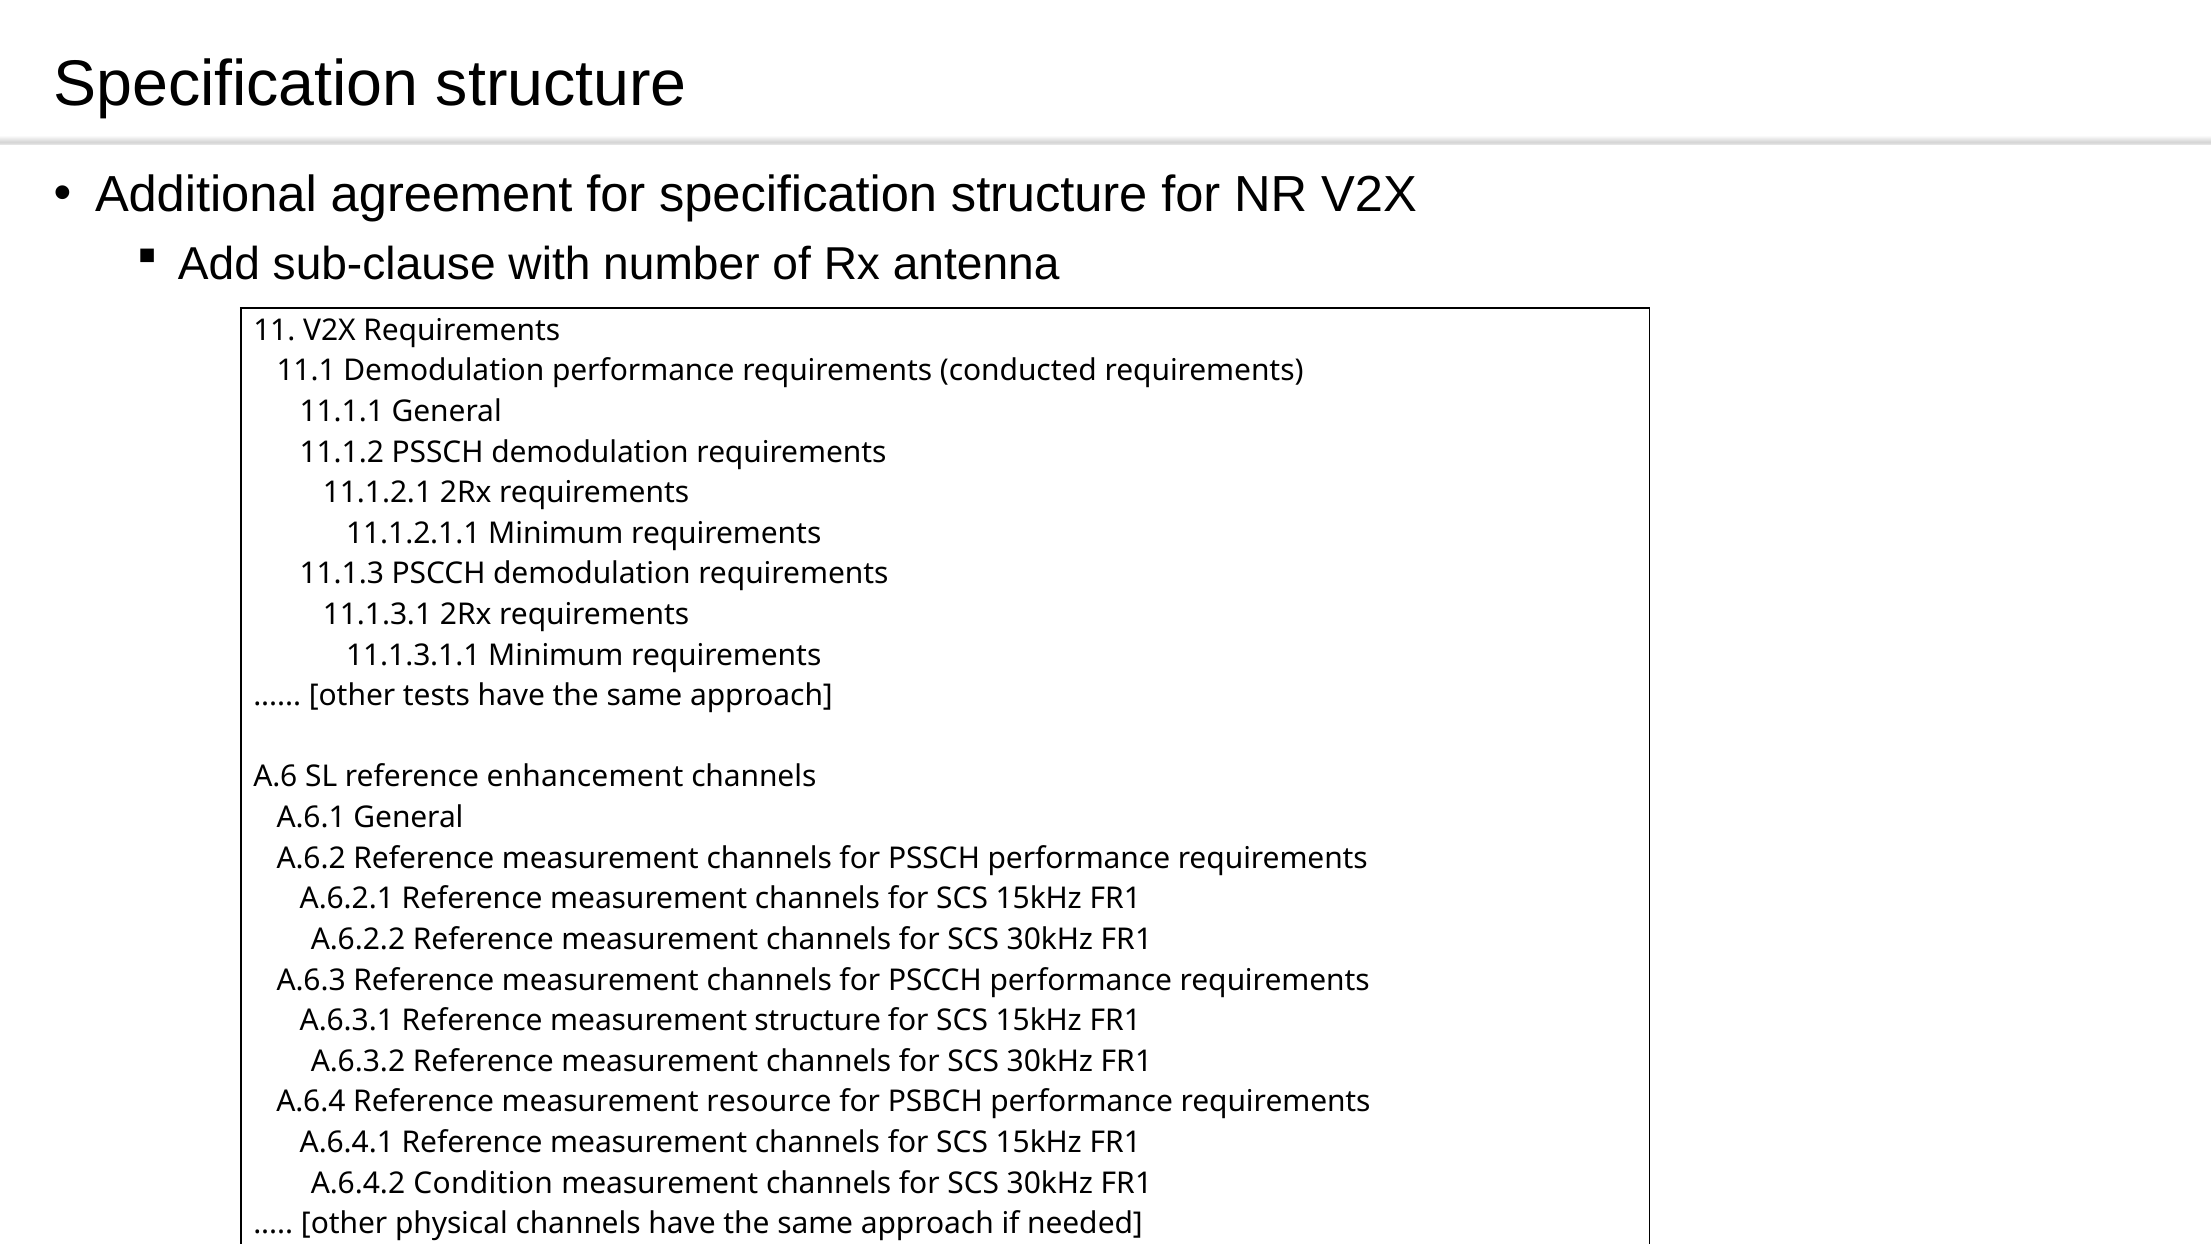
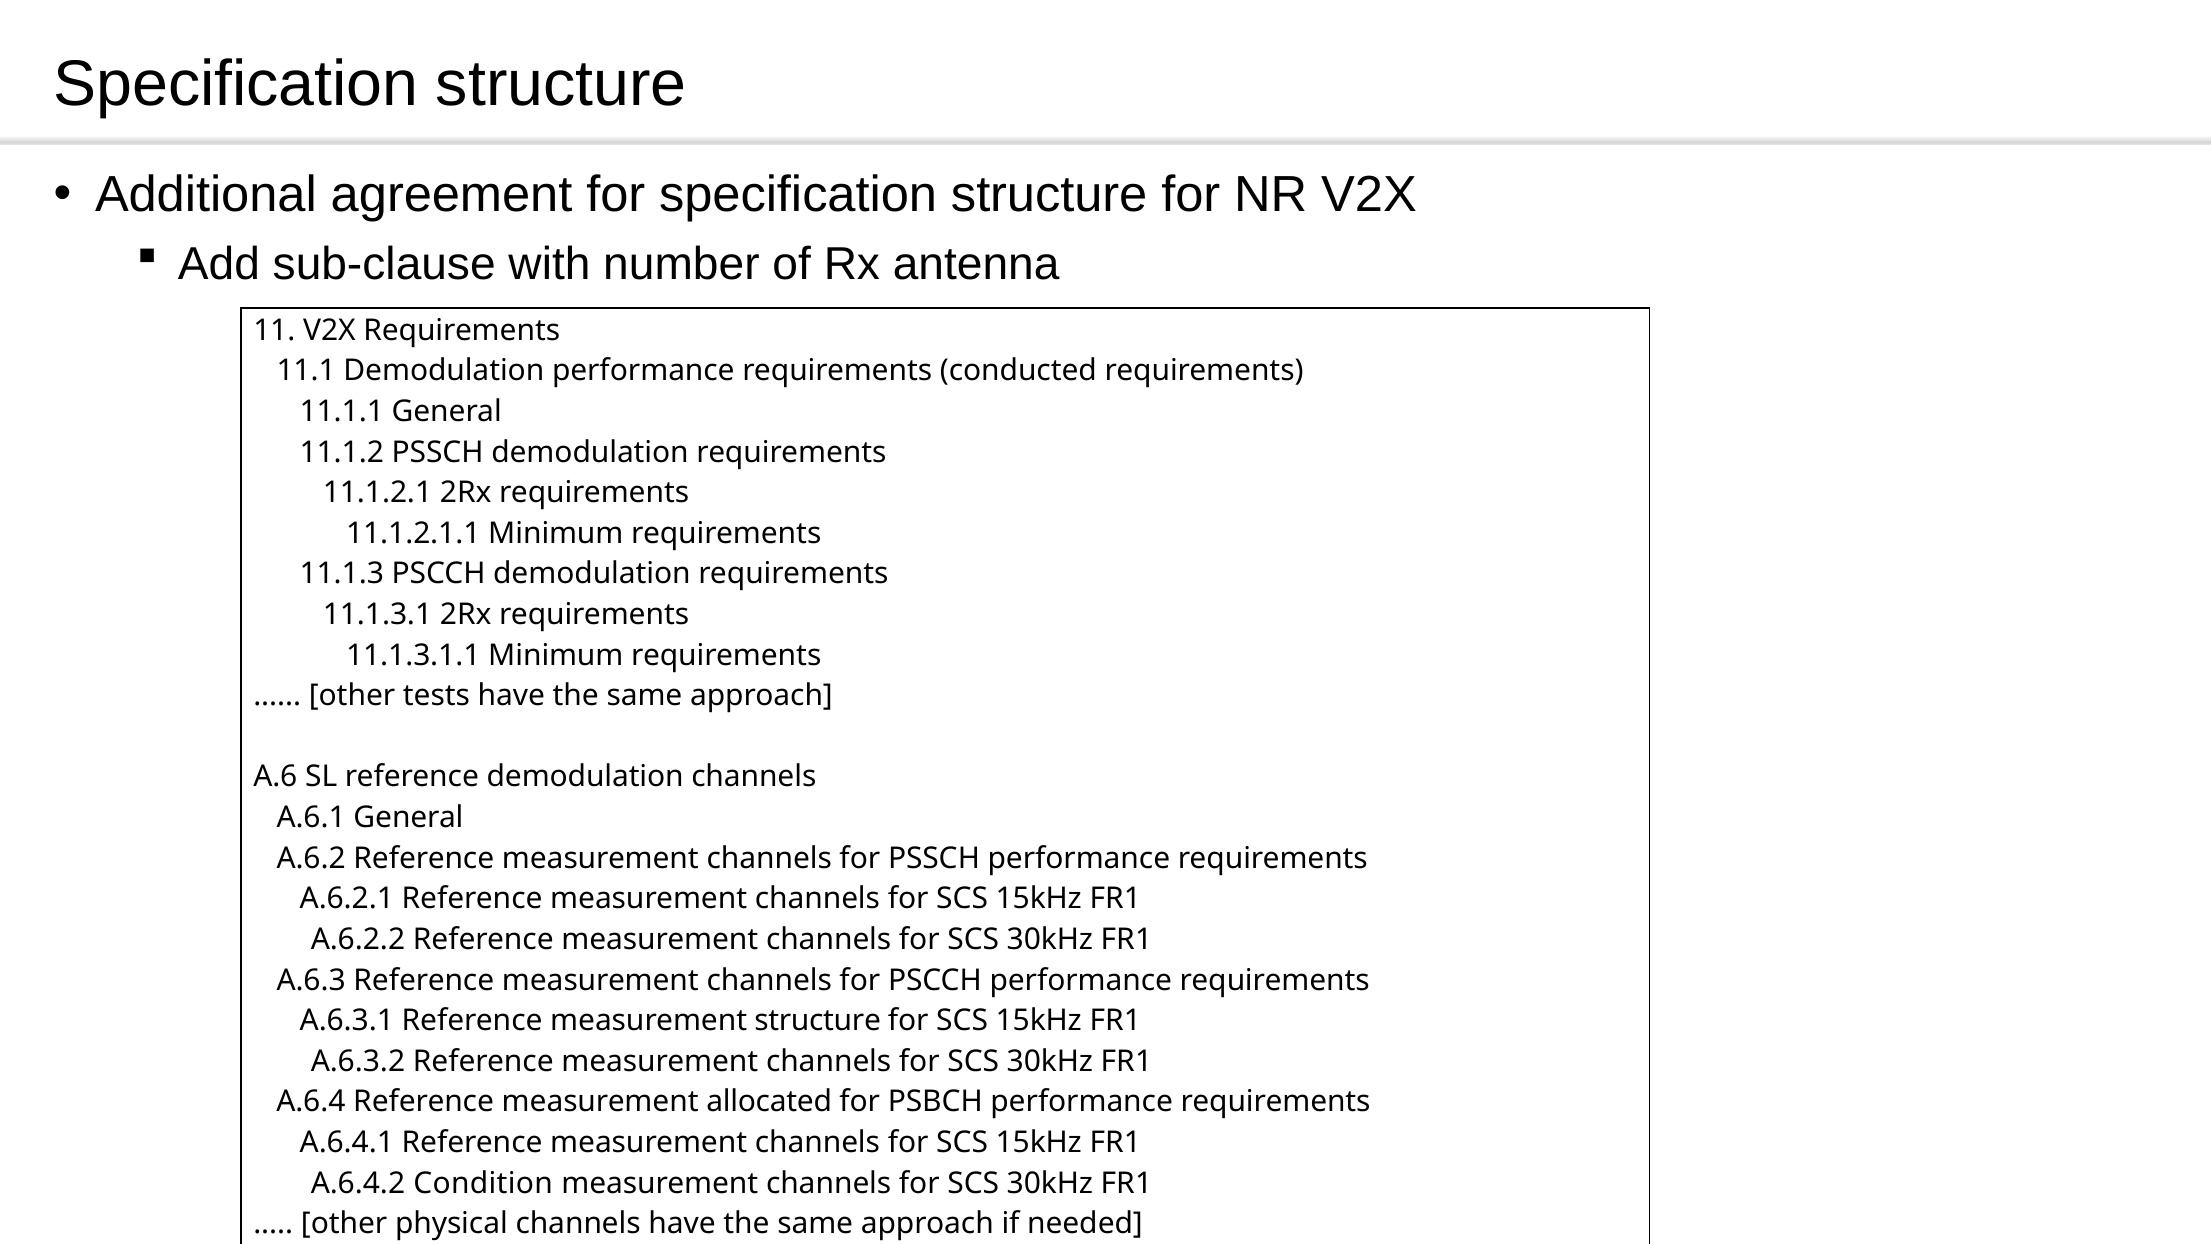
reference enhancement: enhancement -> demodulation (585, 777)
measurement resource: resource -> allocated (769, 1102)
